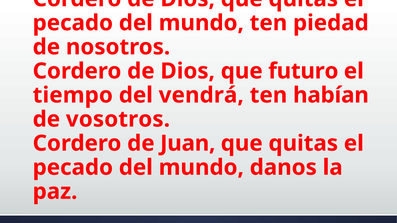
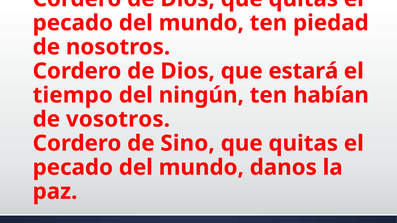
futuro: futuro -> estará (303, 71)
vendrá: vendrá -> ningún (201, 95)
Juan: Juan -> Sino (188, 144)
